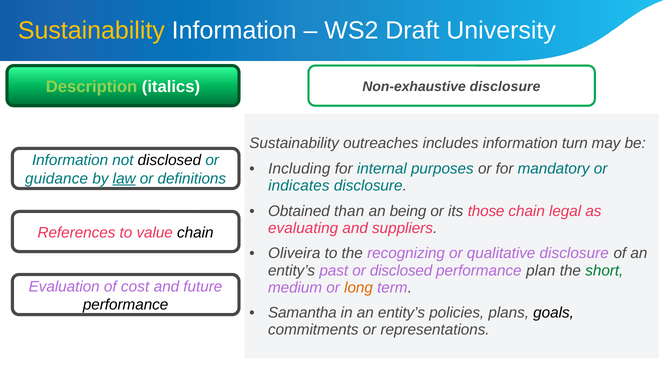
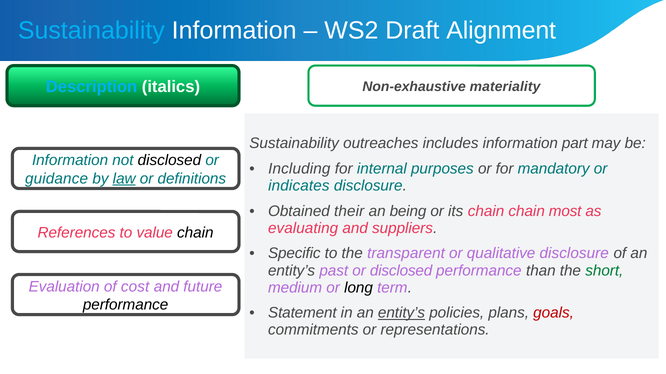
Sustainability colour: yellow -> light blue (91, 31)
University: University -> Alignment (501, 31)
Description colour: light green -> light blue (92, 87)
Non-exhaustive disclosure: disclosure -> materiality (505, 87)
turn: turn -> part (575, 143)
than: than -> their (349, 211)
its those: those -> chain (486, 211)
legal: legal -> most (565, 211)
Oliveira: Oliveira -> Specific (294, 254)
recognizing: recognizing -> transparent (406, 254)
plan: plan -> than (541, 271)
long colour: orange -> black (359, 288)
Samantha: Samantha -> Statement (302, 313)
entity’s underline: none -> present (402, 313)
goals colour: black -> red (554, 313)
